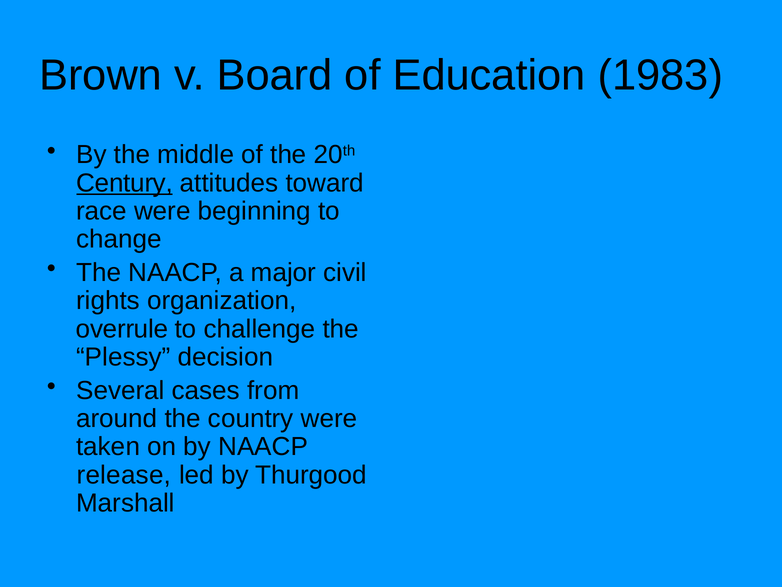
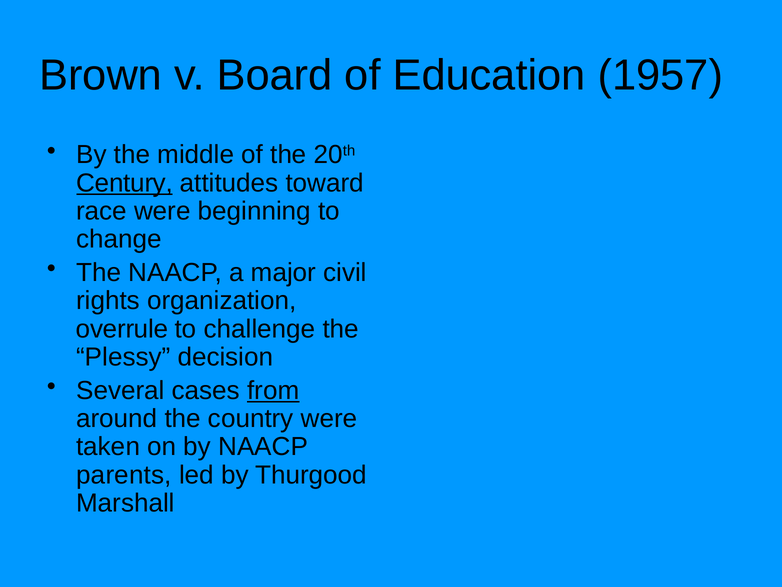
1983: 1983 -> 1957 (660, 75)
from underline: none -> present (273, 390)
release: release -> parents (124, 475)
